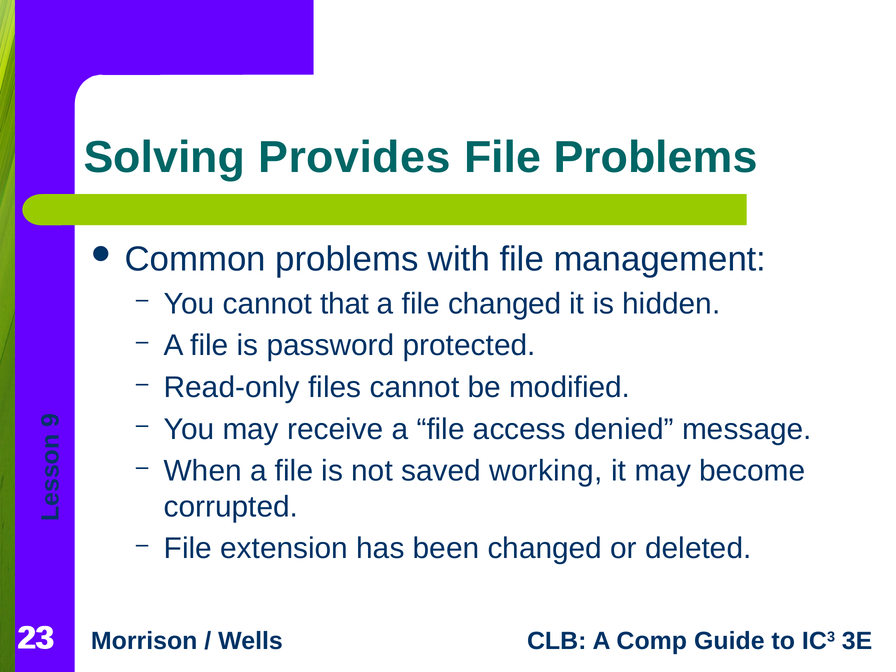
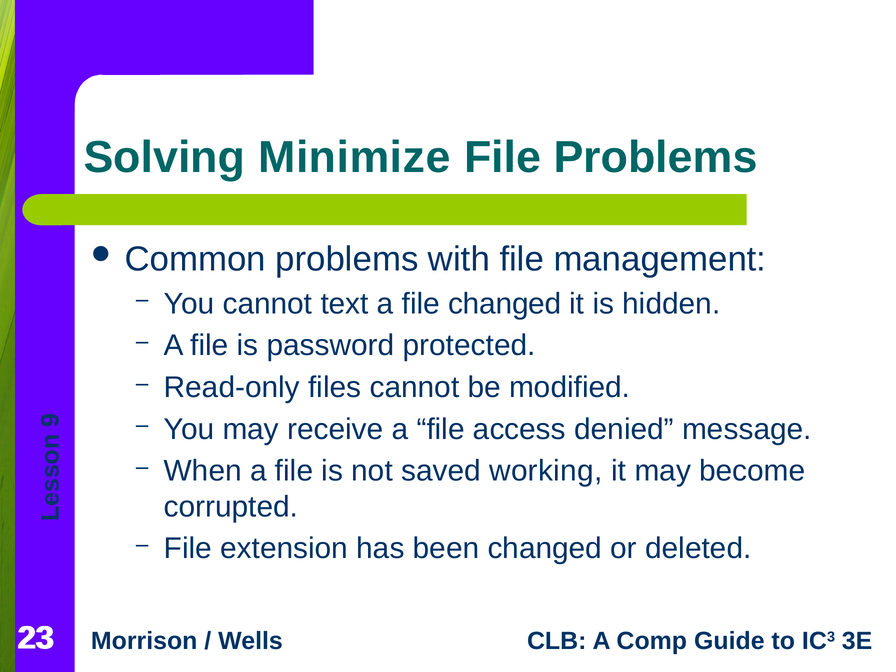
Provides: Provides -> Minimize (354, 158)
that: that -> text (345, 304)
